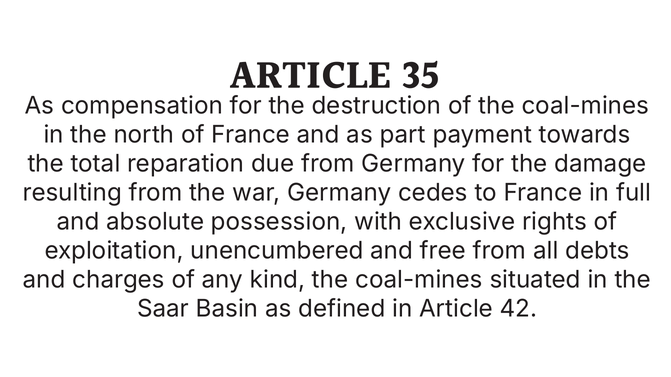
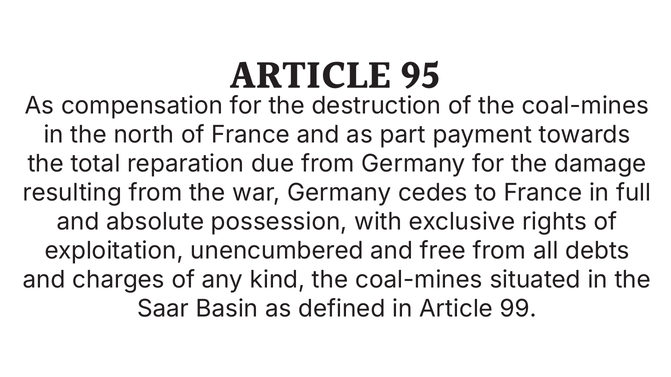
35: 35 -> 95 (421, 77)
42: 42 -> 99 (518, 309)
